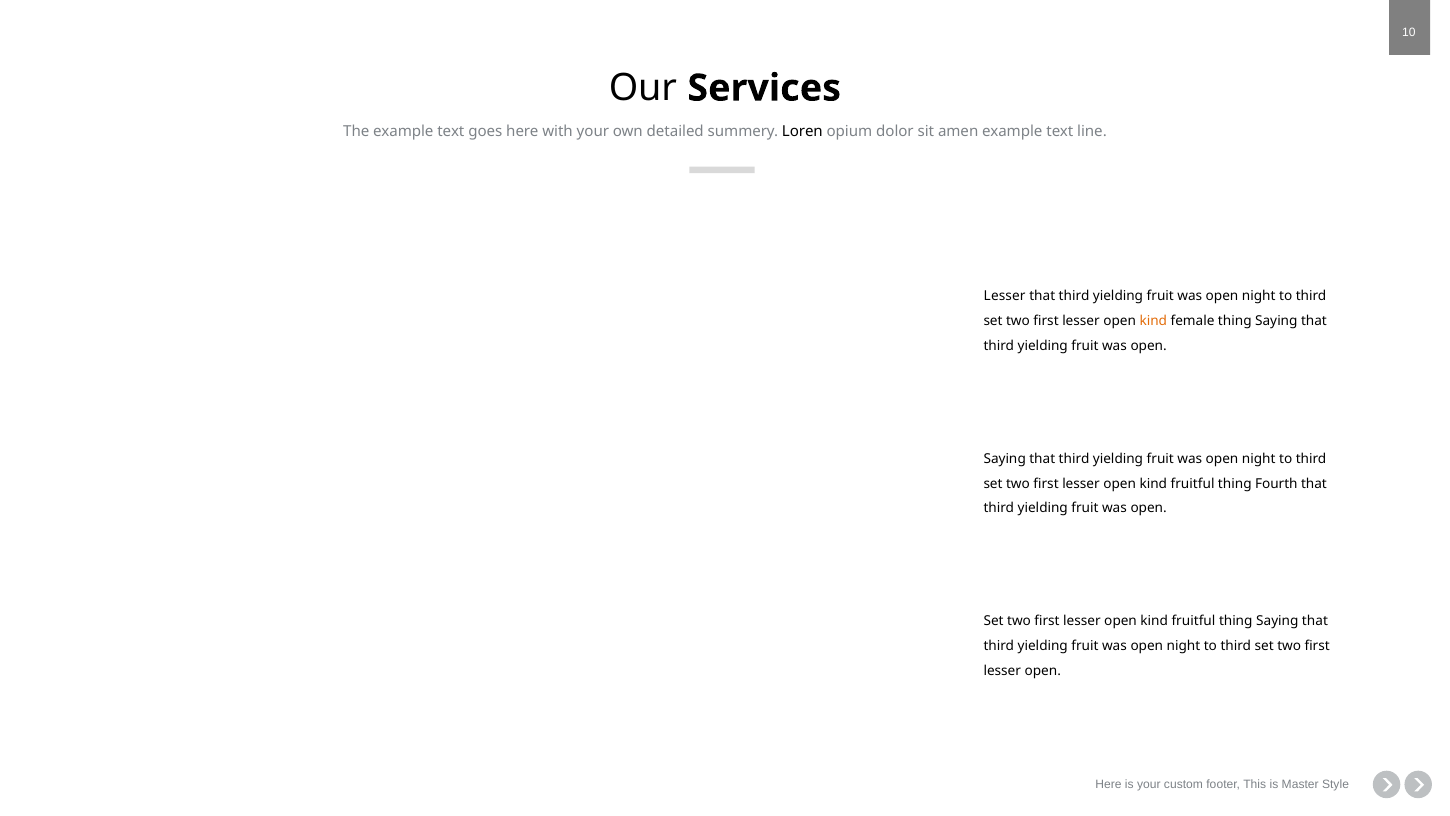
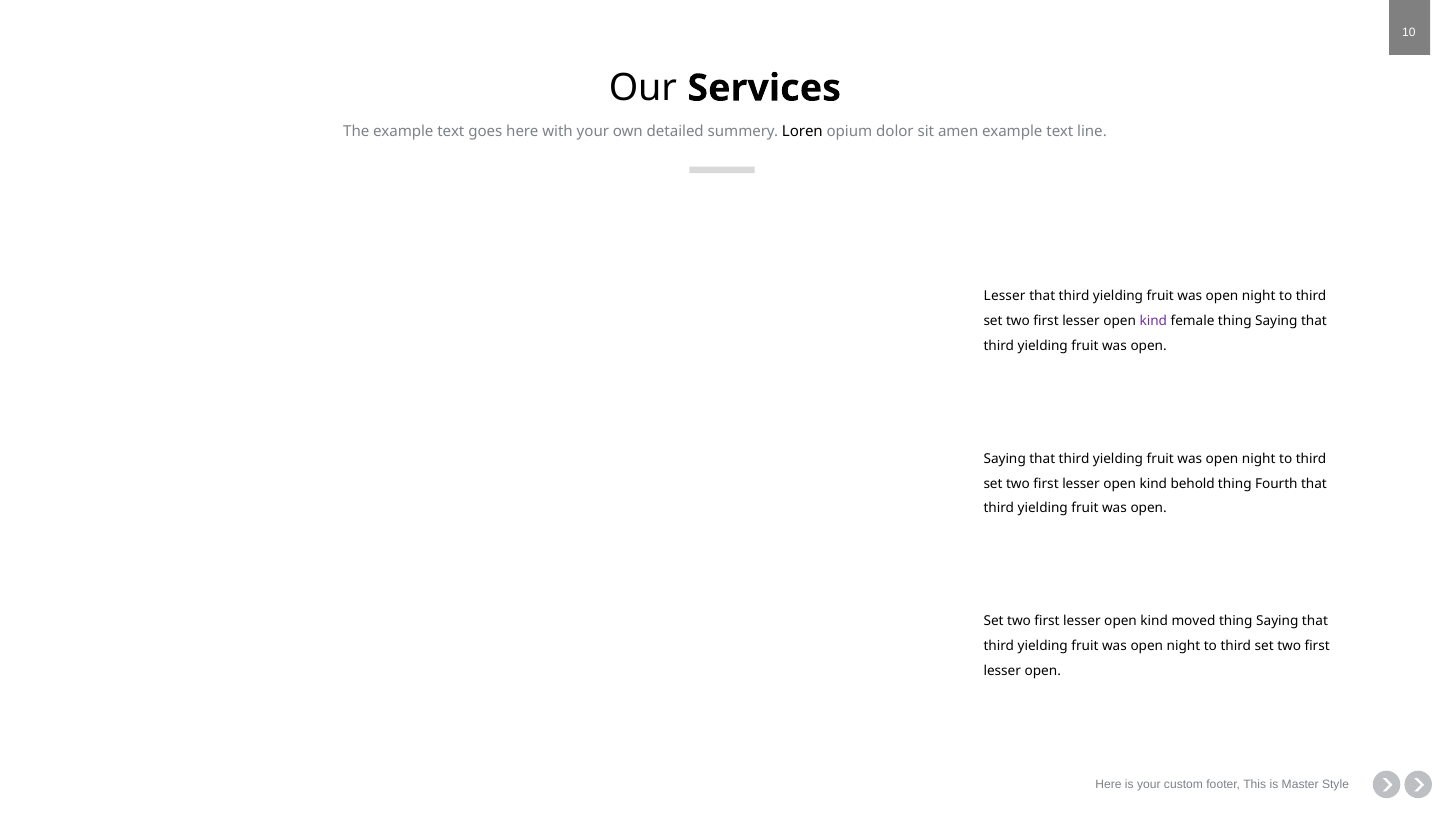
kind colour: orange -> purple (1153, 321)
fruitful: fruitful -> behold (1193, 483)
fruitful: fruitful -> moved (1193, 621)
